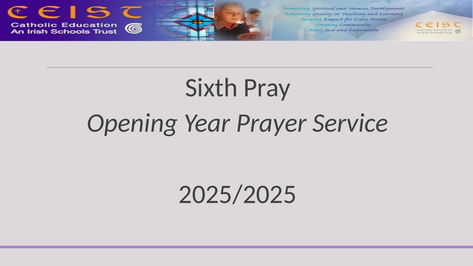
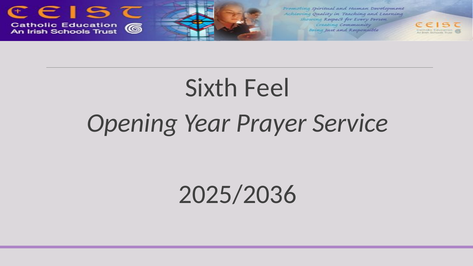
Pray: Pray -> Feel (267, 88)
2025/2025: 2025/2025 -> 2025/2036 (238, 195)
